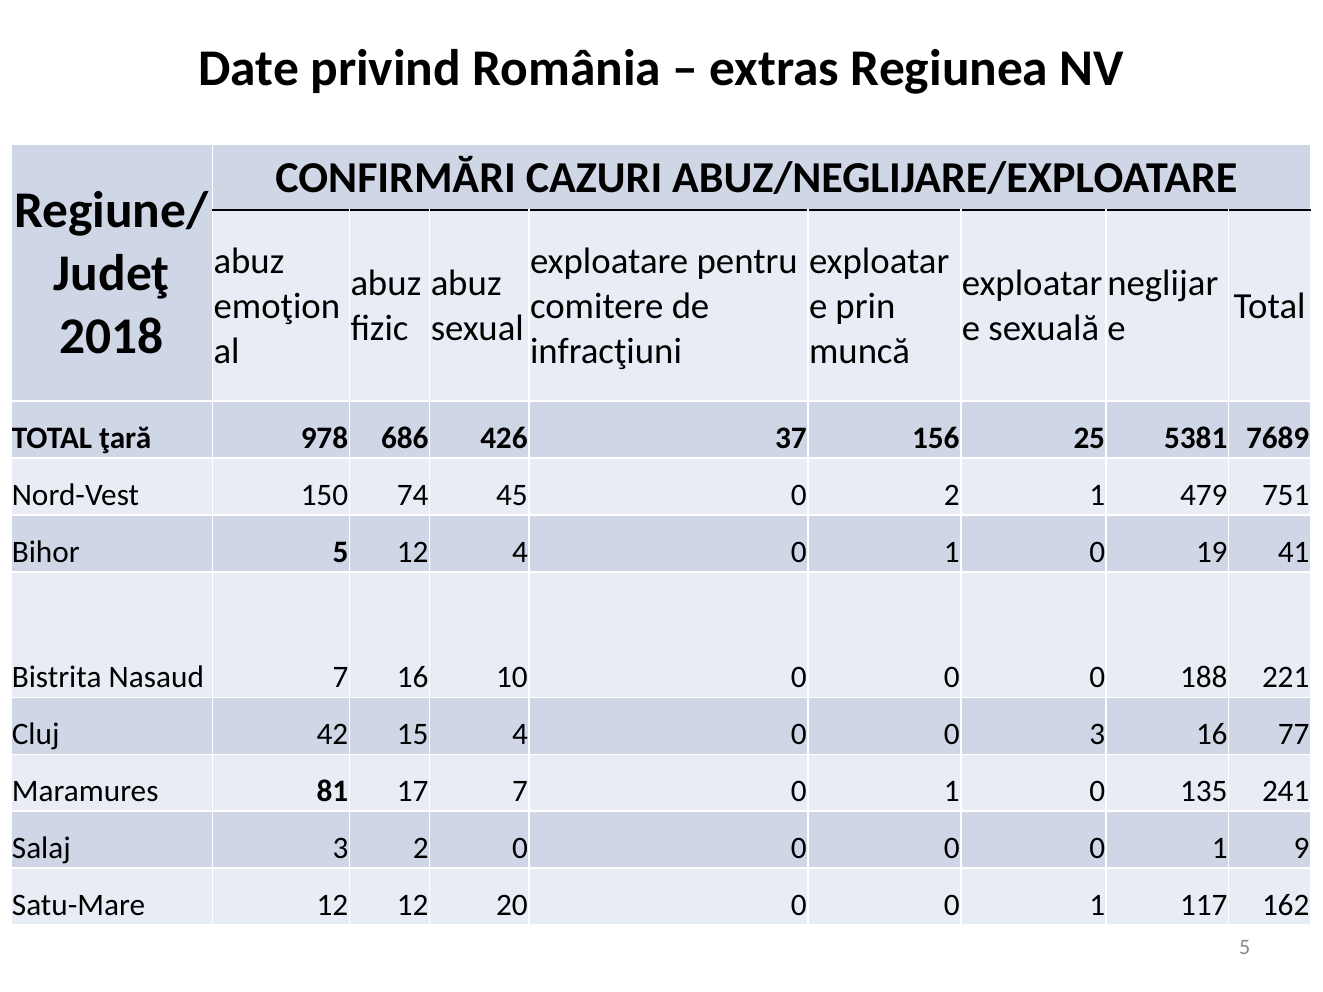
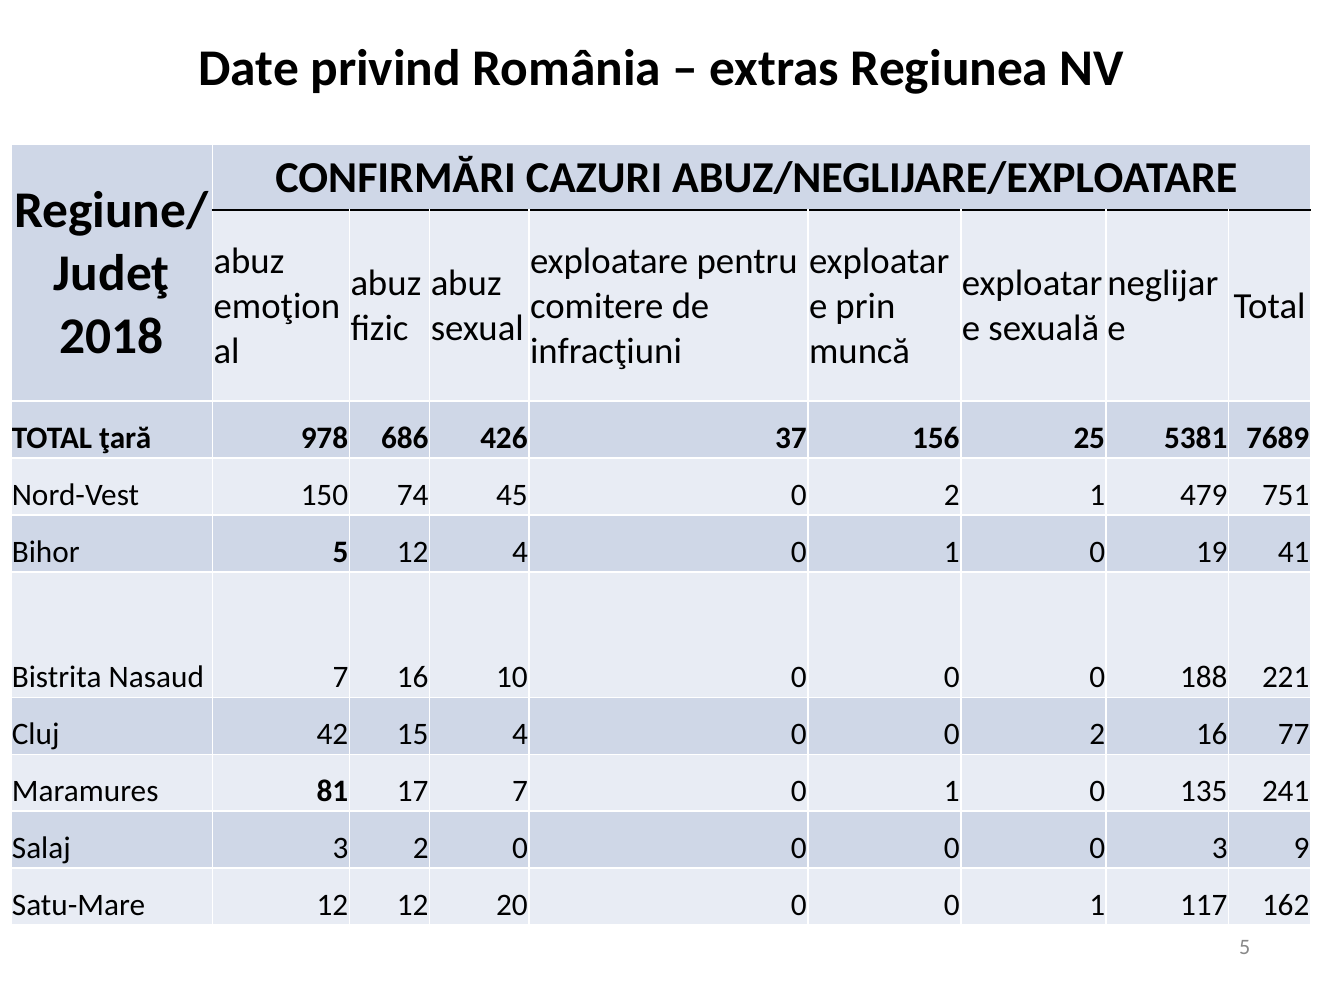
0 0 3: 3 -> 2 (1097, 735)
0 0 0 1: 1 -> 3 (1220, 848)
